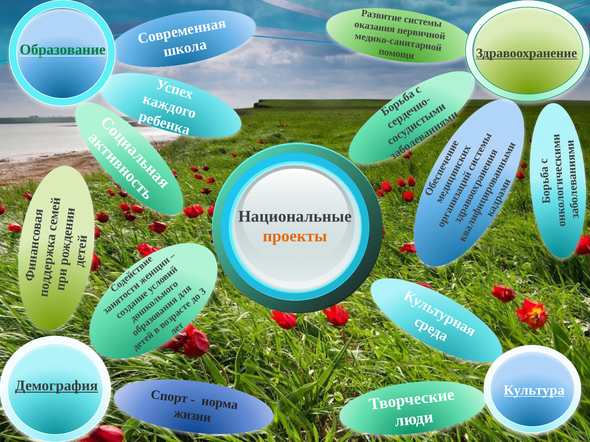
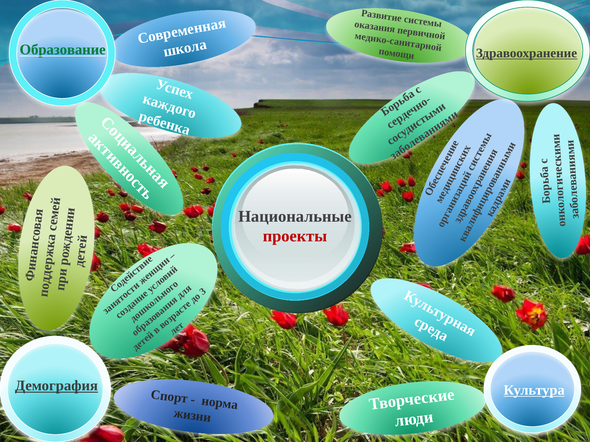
проекты colour: orange -> red (295, 236)
